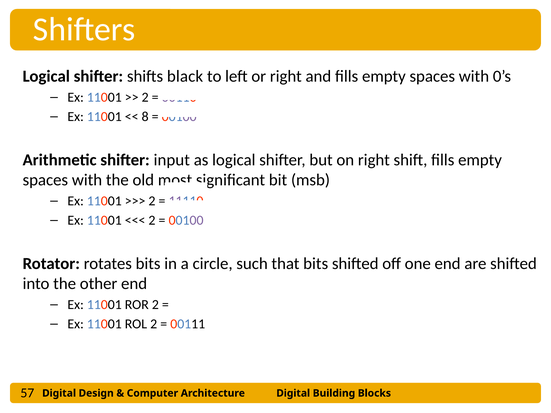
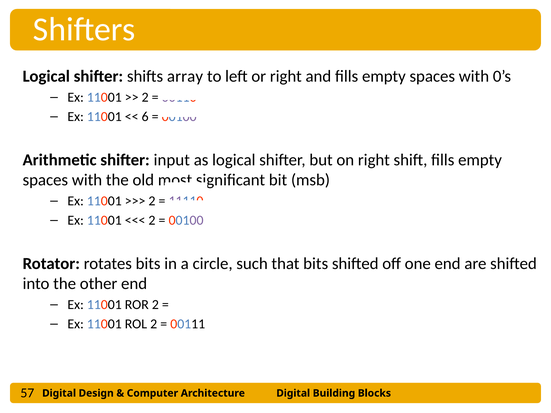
black: black -> array (185, 76)
8: 8 -> 6 (145, 117)
